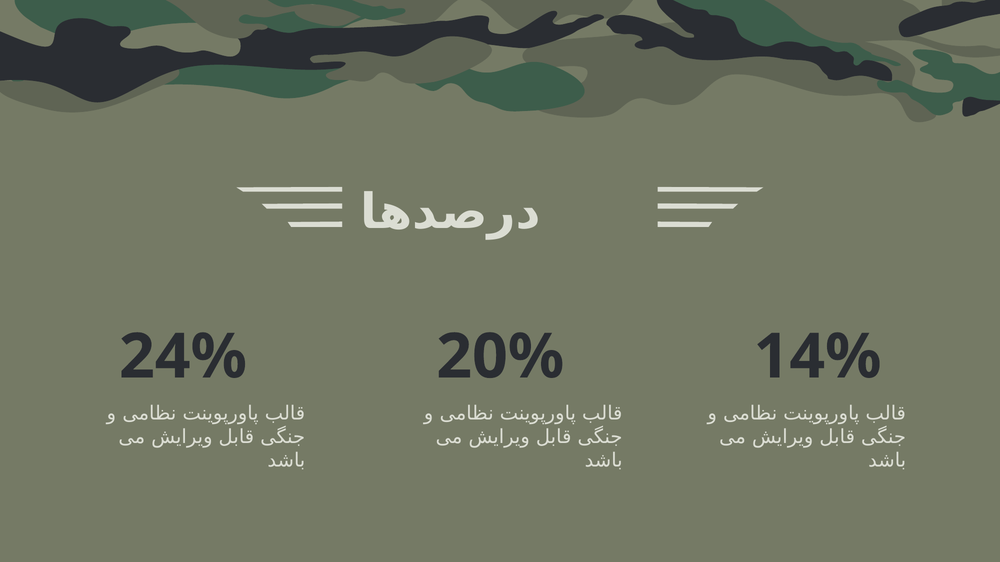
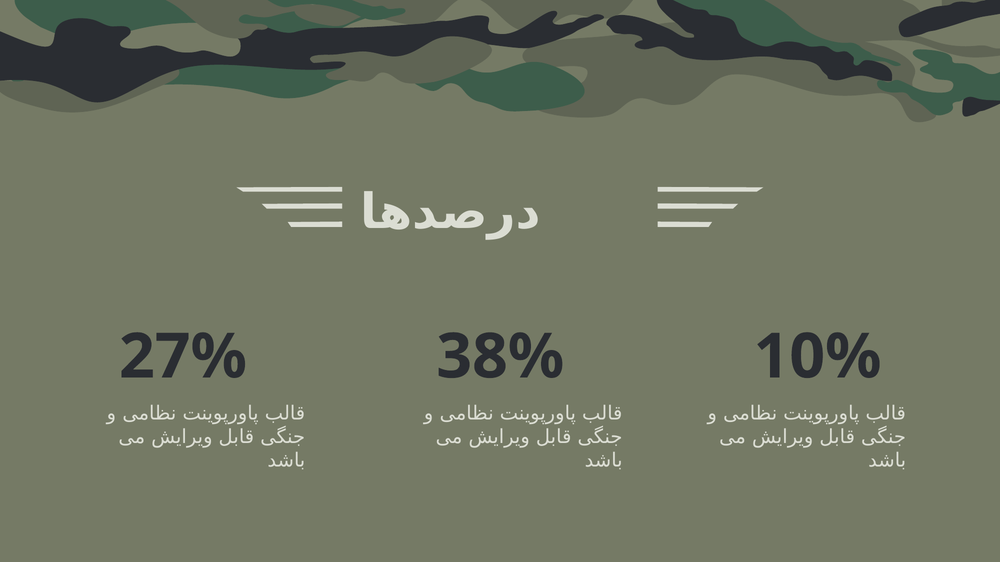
24%: 24% -> 27% (183, 357)
20%: 20% -> 38% (500, 357)
14%: 14% -> 10% (818, 357)
